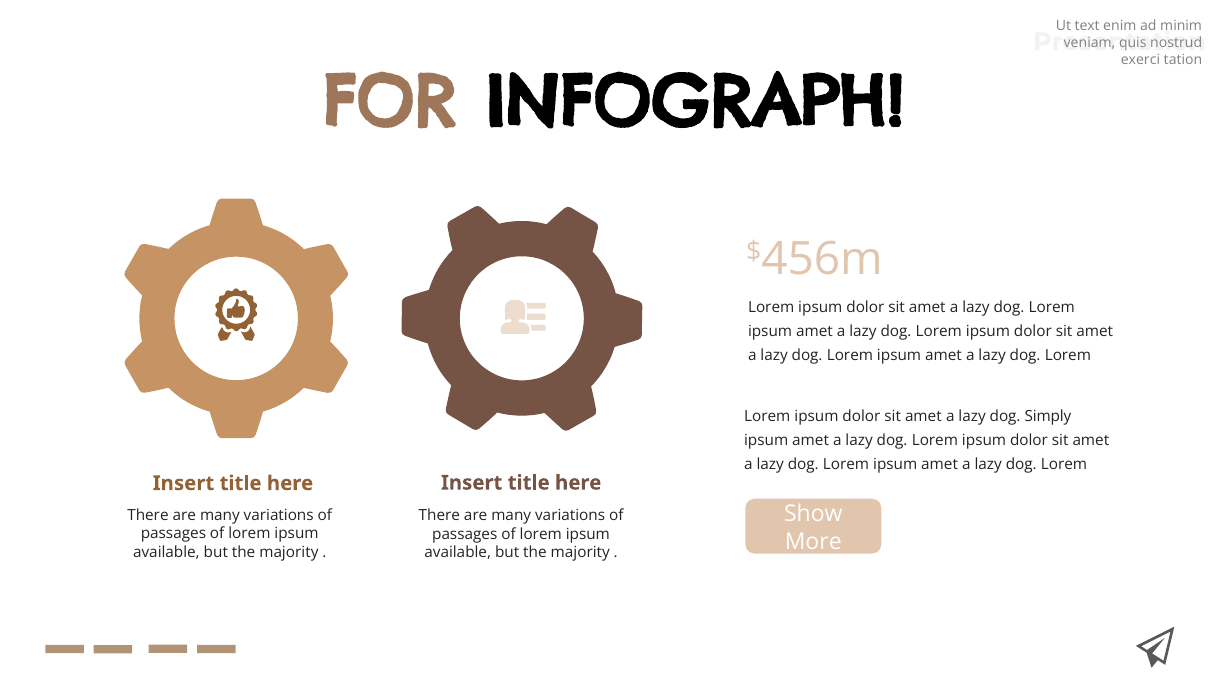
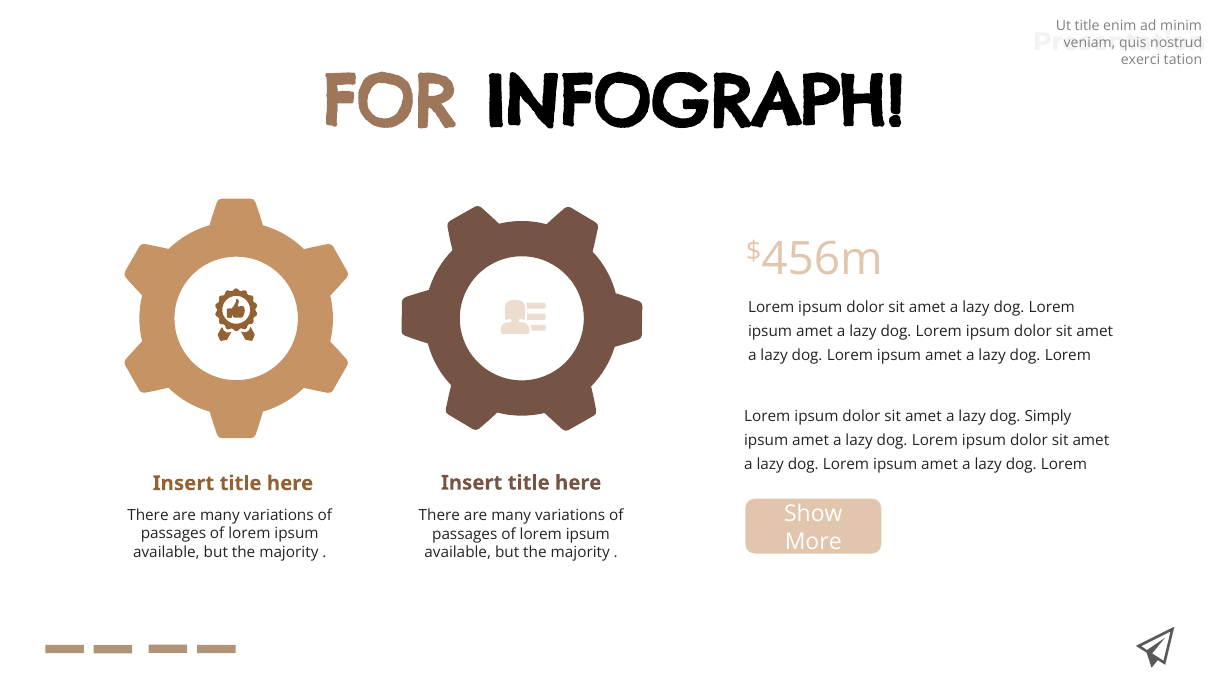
Ut text: text -> title (1087, 26)
